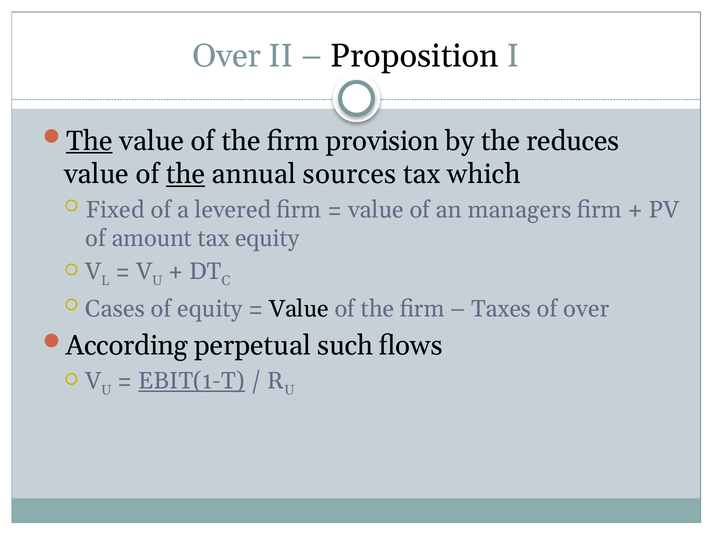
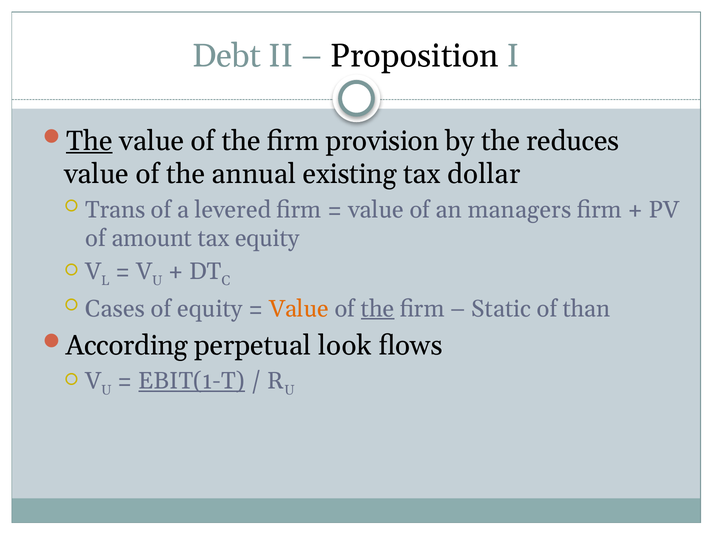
Over: Over -> Debt (227, 56)
the underline: present -> none (186, 174)
sources: sources -> existing (350, 174)
which: which -> dollar (484, 174)
Fixed: Fixed -> Trans (115, 210)
Value colour: black -> orange (299, 309)
the underline: none -> present (378, 309)
Taxes: Taxes -> Static (501, 309)
of over: over -> than (587, 309)
such: such -> look (345, 345)
